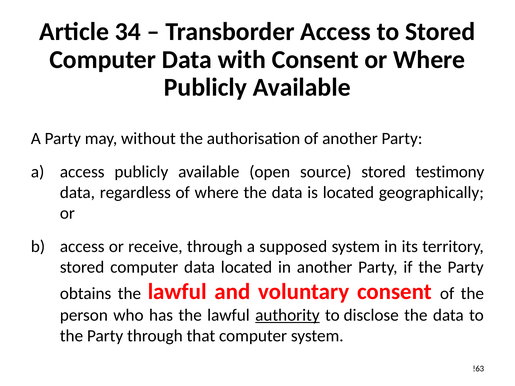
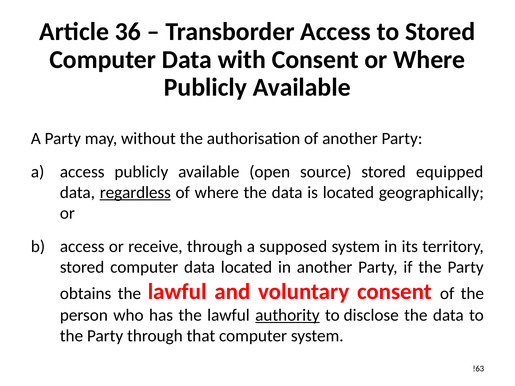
34: 34 -> 36 (128, 32)
testimony: testimony -> equipped (450, 172)
regardless underline: none -> present (135, 193)
